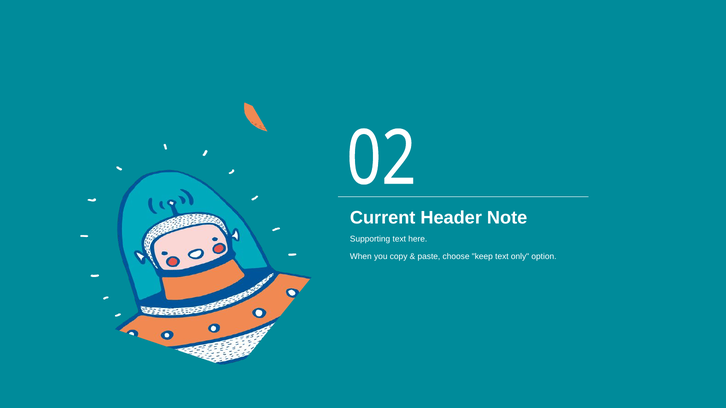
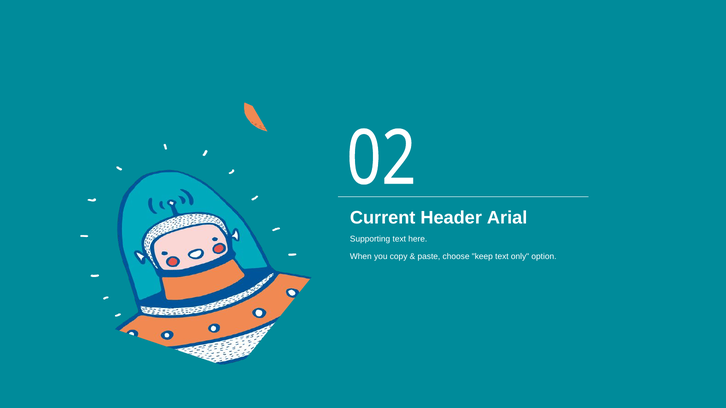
Note: Note -> Arial (507, 218)
